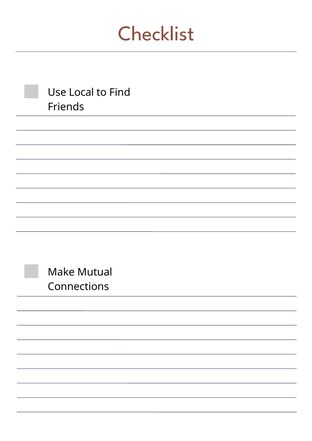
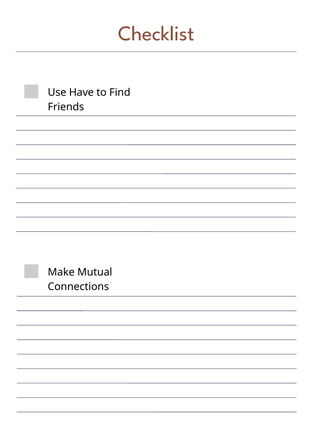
Local: Local -> Have (81, 92)
